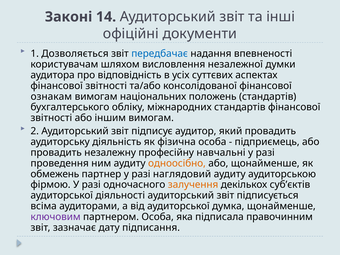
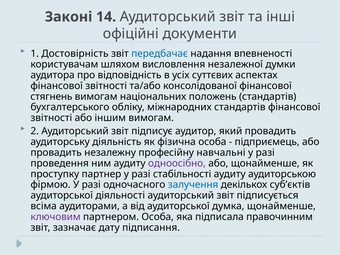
Дозволяється: Дозволяється -> Достовірність (75, 54)
ознакам: ознакам -> стягнень (51, 96)
одноосібно colour: orange -> purple (177, 163)
обмежень: обмежень -> проступку (55, 174)
наглядовий: наглядовий -> стабільності (182, 174)
залучення colour: orange -> blue (193, 185)
